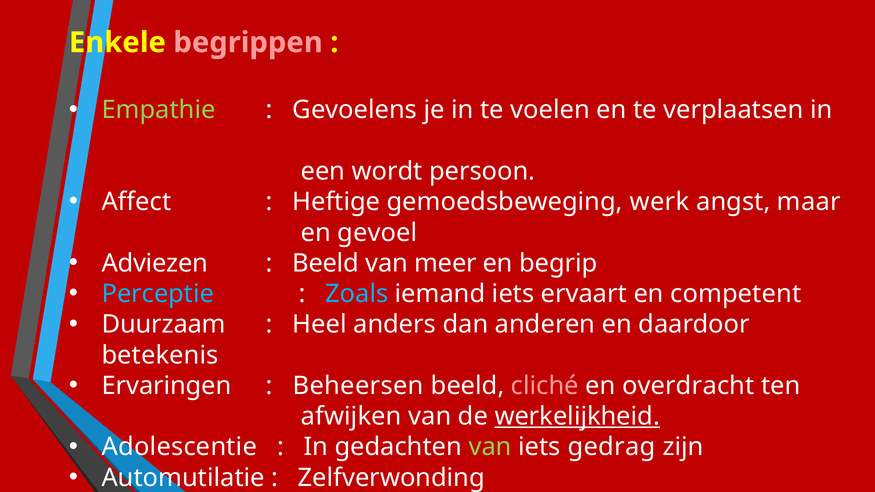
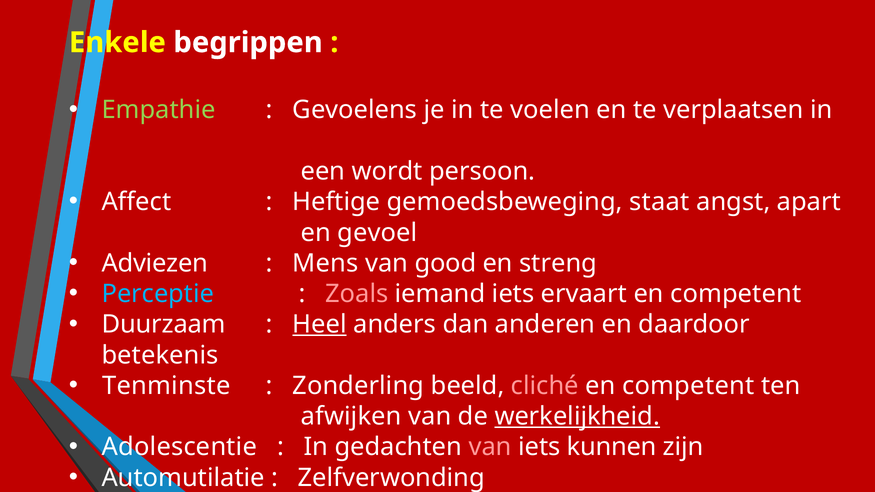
begrippen colour: pink -> white (248, 43)
werk: werk -> staat (660, 202)
maar: maar -> apart (809, 202)
Beeld: Beeld -> Mens (325, 263)
meer: meer -> good (446, 263)
begrip: begrip -> streng (558, 263)
Zoals colour: light blue -> pink (357, 294)
Heel underline: none -> present (320, 325)
Ervaringen: Ervaringen -> Tenminste (166, 386)
Beheersen: Beheersen -> Zonderling (358, 386)
overdracht: overdracht -> competent (688, 386)
van colour: light green -> pink (490, 447)
gedrag: gedrag -> kunnen (612, 447)
